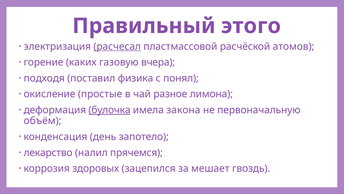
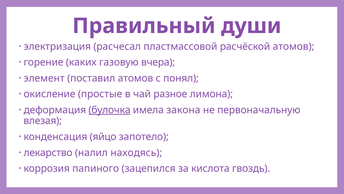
этого: этого -> души (251, 26)
расчесал underline: present -> none (117, 46)
подходя: подходя -> элемент (44, 78)
поставил физика: физика -> атомов (135, 78)
объём: объём -> влезая (43, 121)
день: день -> яйцо (103, 136)
прячемся: прячемся -> находясь (136, 152)
здоровых: здоровых -> папиного (96, 168)
мешает: мешает -> кислота (210, 168)
